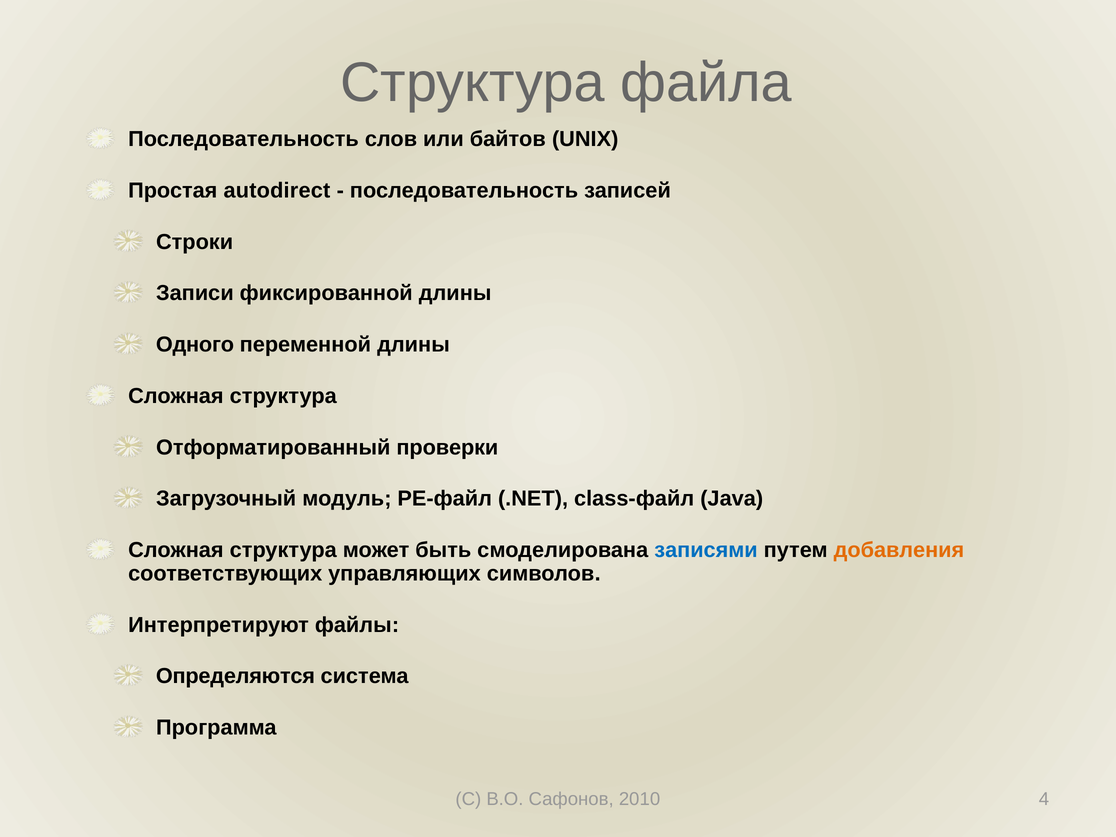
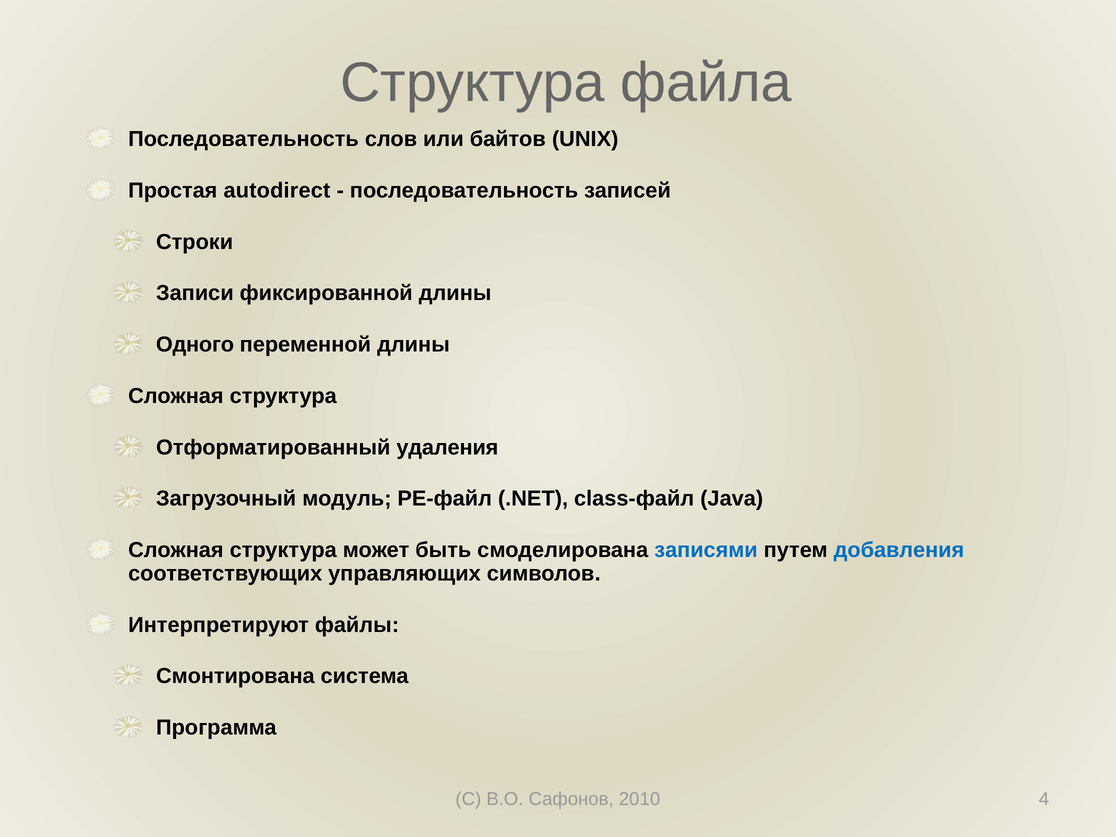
проверки: проверки -> удаления (447, 447)
добавления colour: orange -> blue (899, 550)
Определяются: Определяются -> Смонтирована (235, 676)
